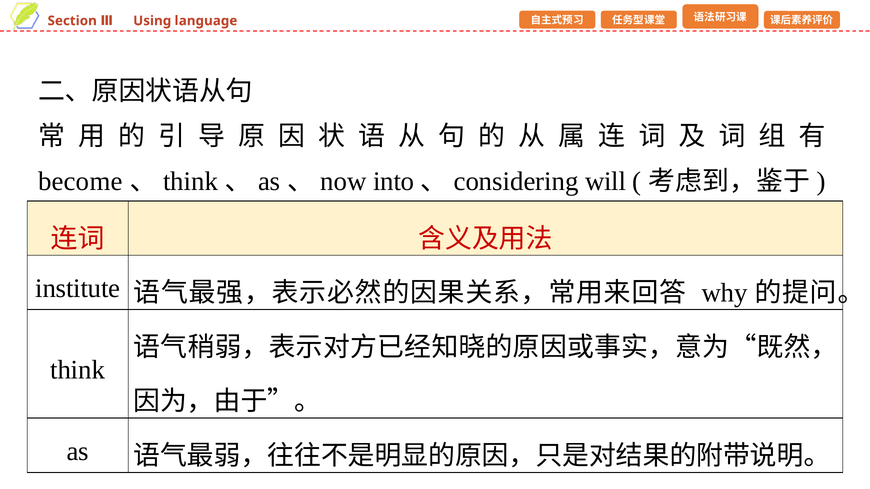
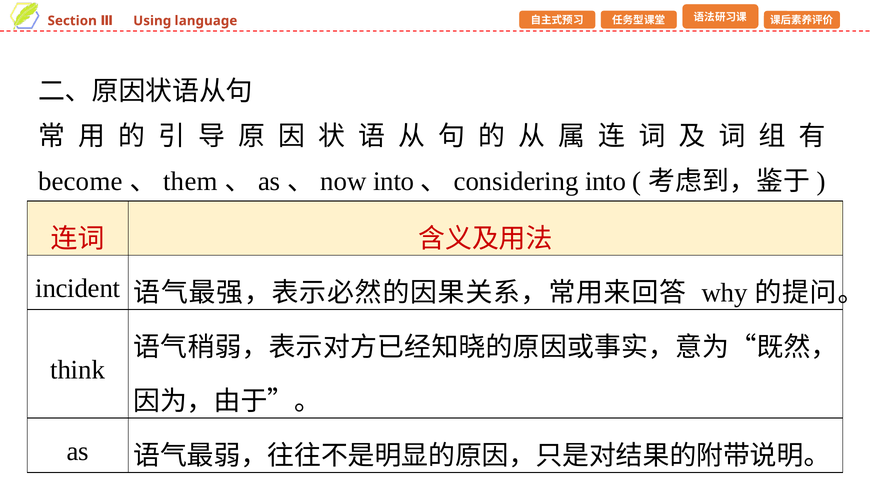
think: think -> them (190, 182)
will: will -> into (606, 182)
institute: institute -> incident (78, 289)
